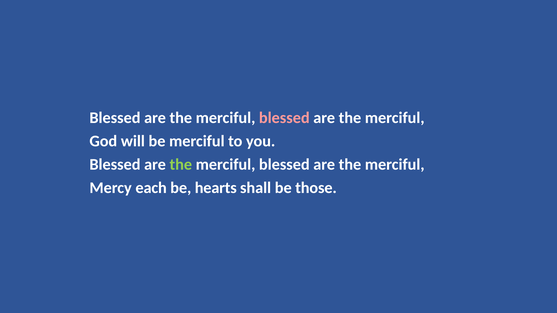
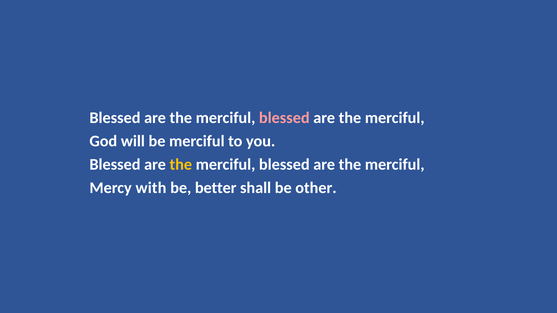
the colour: light green -> yellow (181, 165)
each: each -> with (151, 188)
hearts: hearts -> better (216, 188)
those: those -> other (316, 188)
